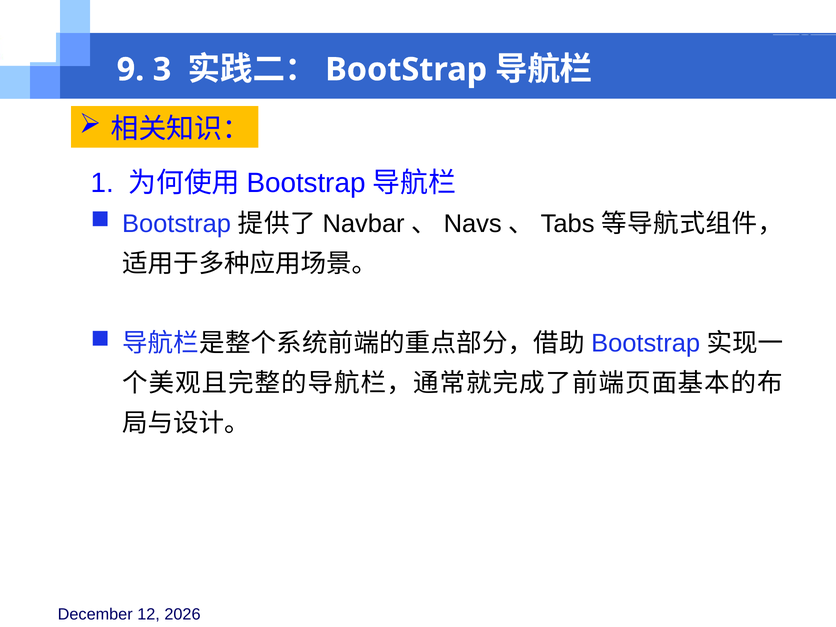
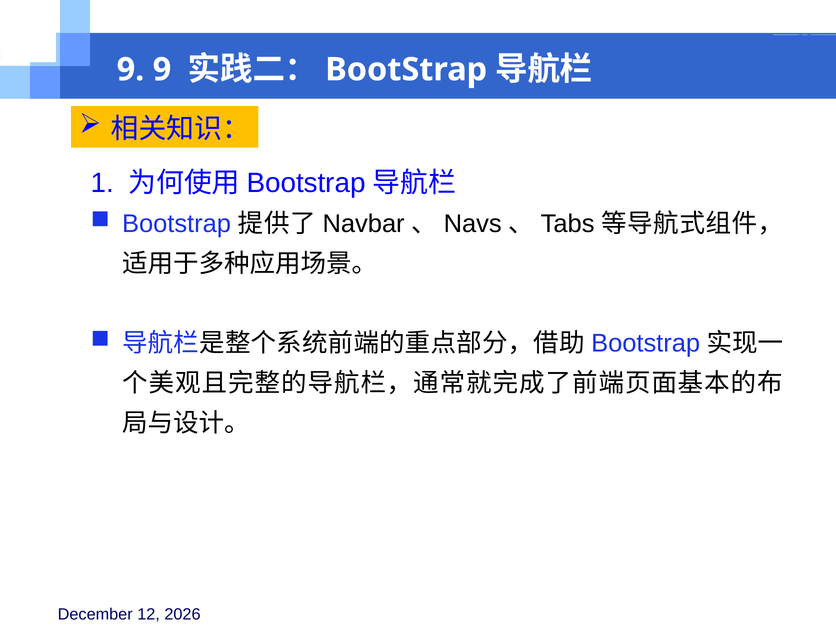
9 3: 3 -> 9 (162, 70)
